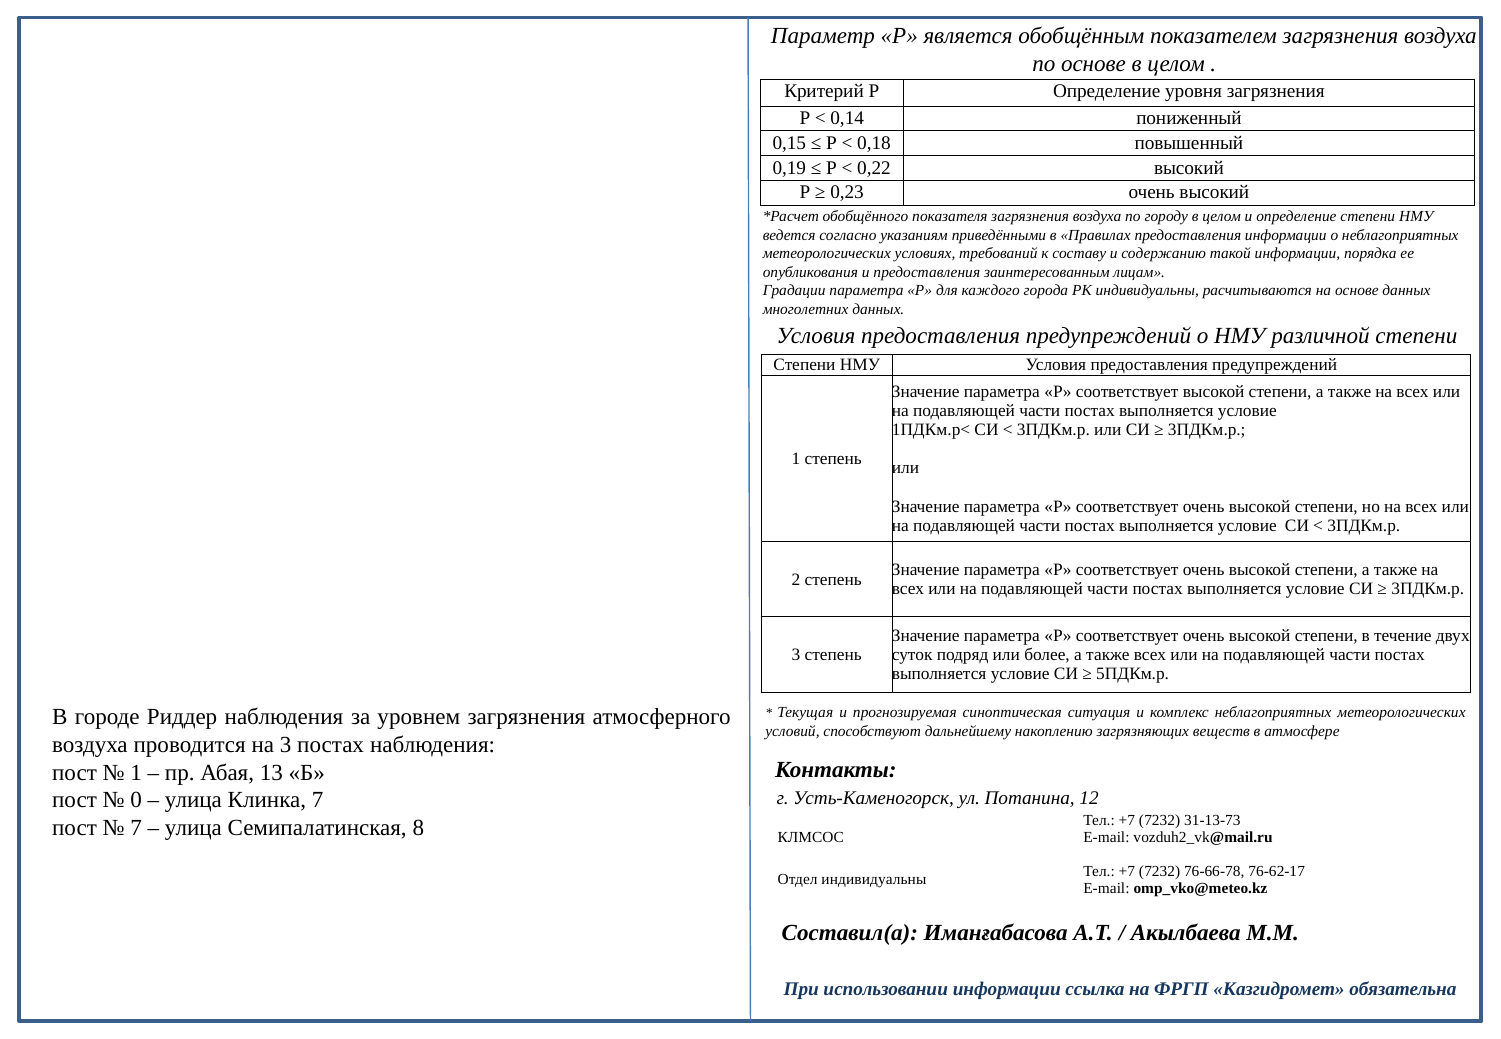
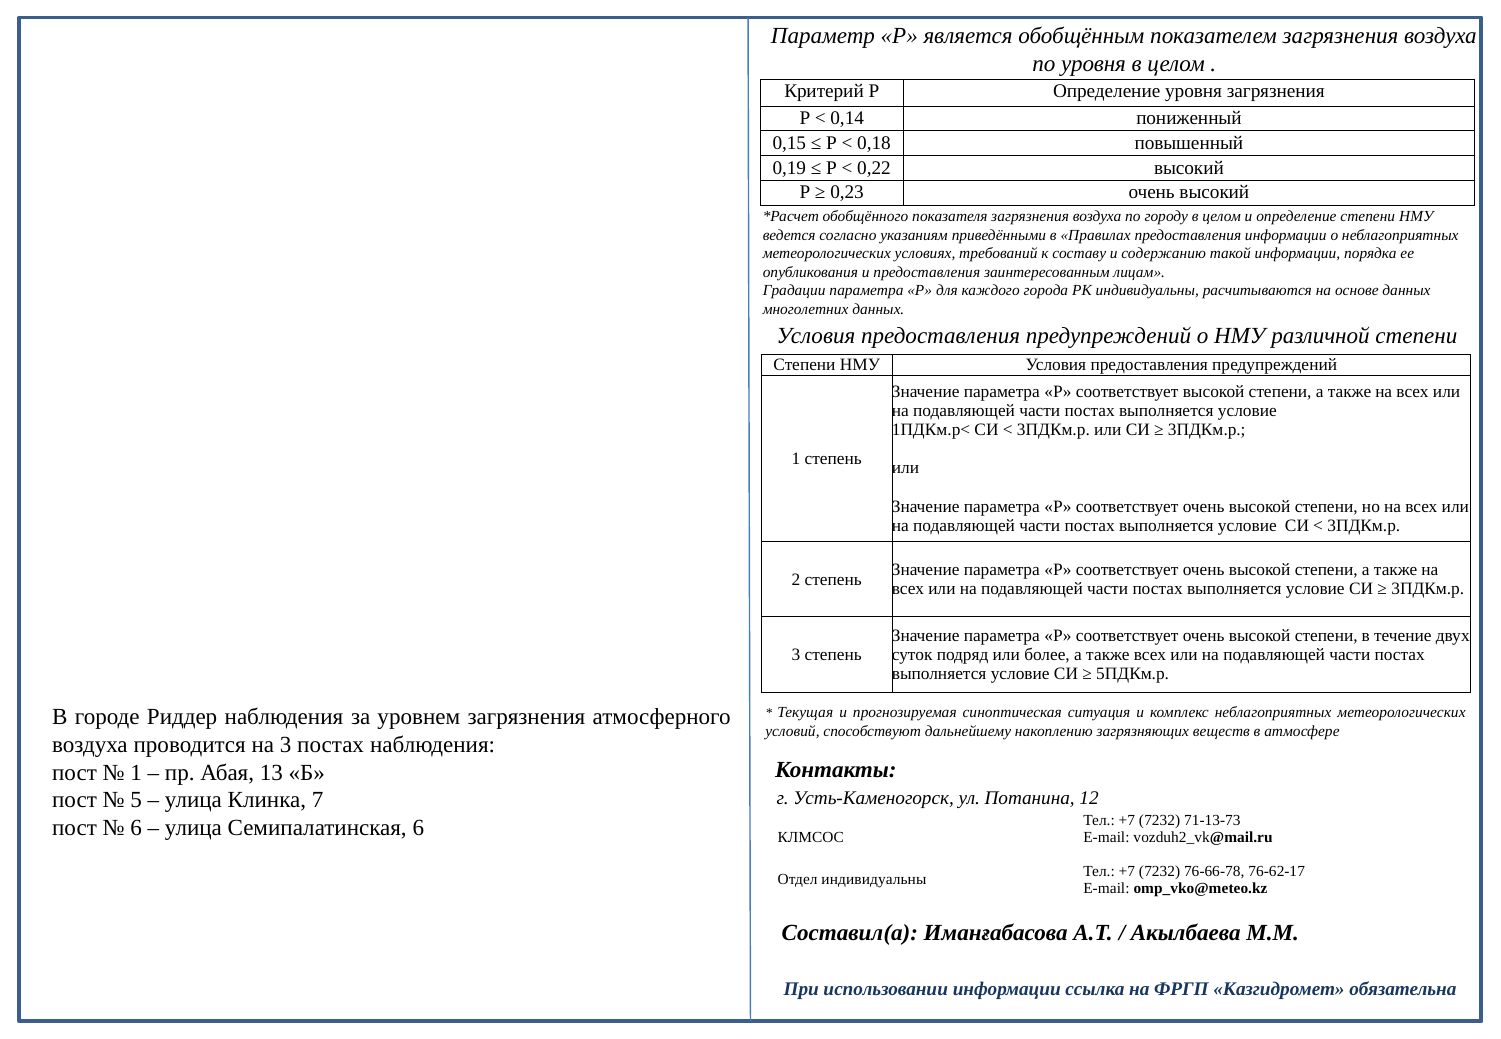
по основе: основе -> уровня (1093, 64)
0: 0 -> 5 (136, 800)
31-13-73: 31-13-73 -> 71-13-73 (1212, 821)
7: 7 -> 6 (136, 828)
Семипалатинская 8: 8 -> 6 (418, 828)
